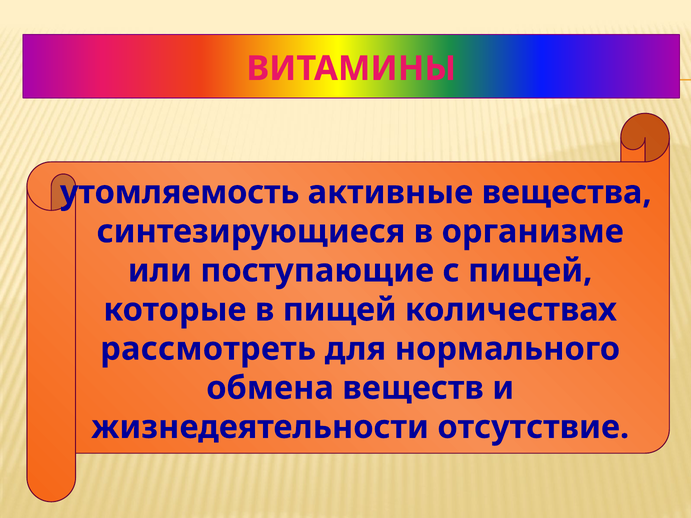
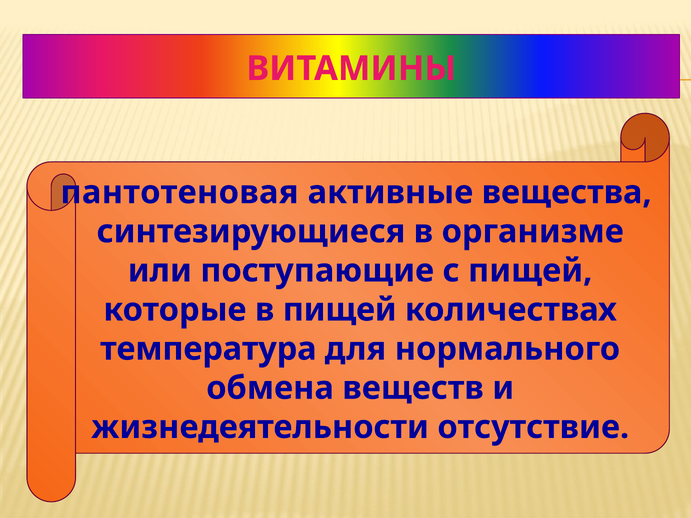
утомляемость: утомляемость -> пантотеновая (179, 193)
рассмотреть: рассмотреть -> температура (208, 349)
